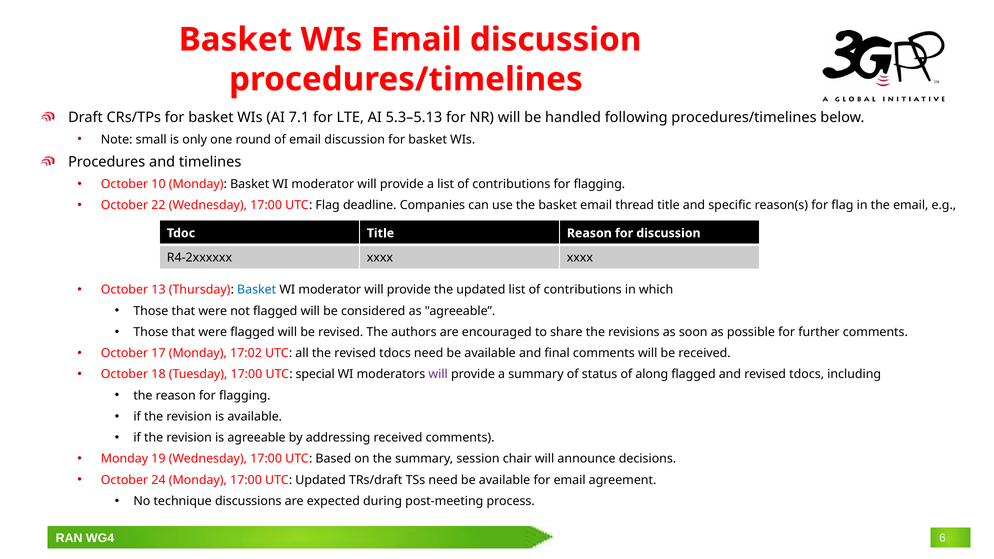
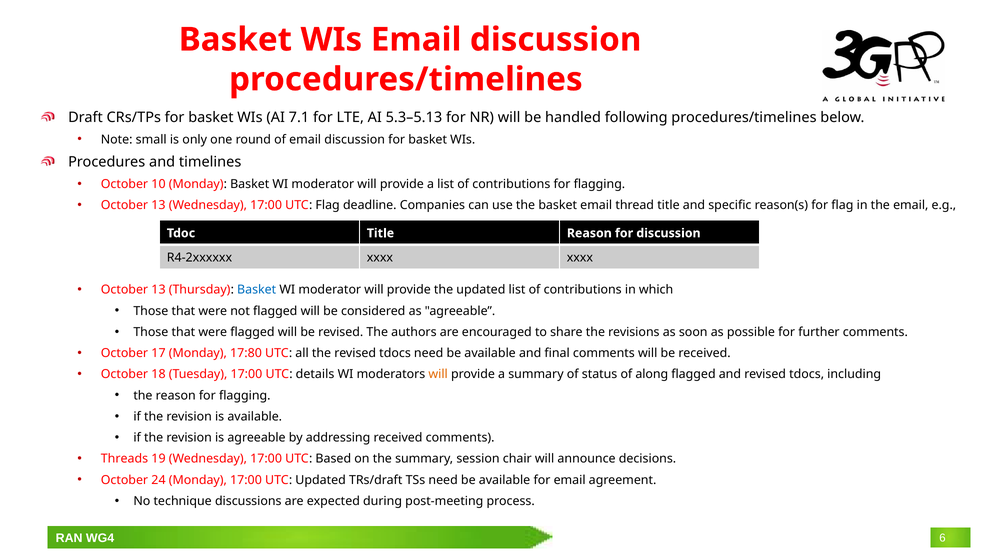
22: 22 -> 13 (158, 205)
17:02: 17:02 -> 17:80 (246, 353)
special: special -> details (315, 374)
will colour: purple -> orange (438, 374)
Monday: Monday -> Threads (124, 459)
